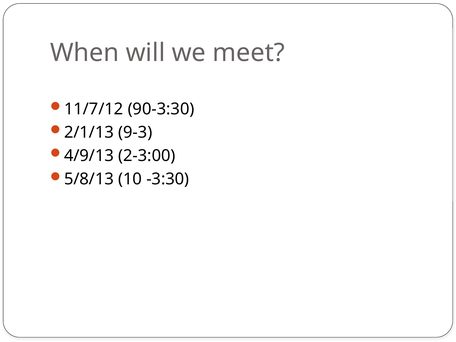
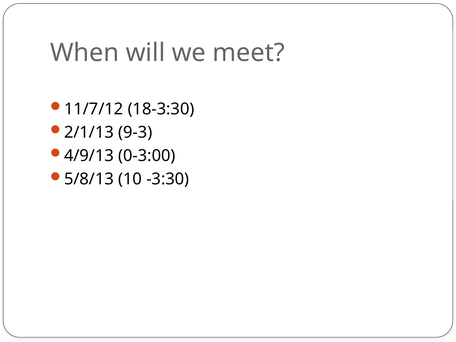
90-3:30: 90-3:30 -> 18-3:30 (161, 109)
2-3:00: 2-3:00 -> 0-3:00 (147, 156)
